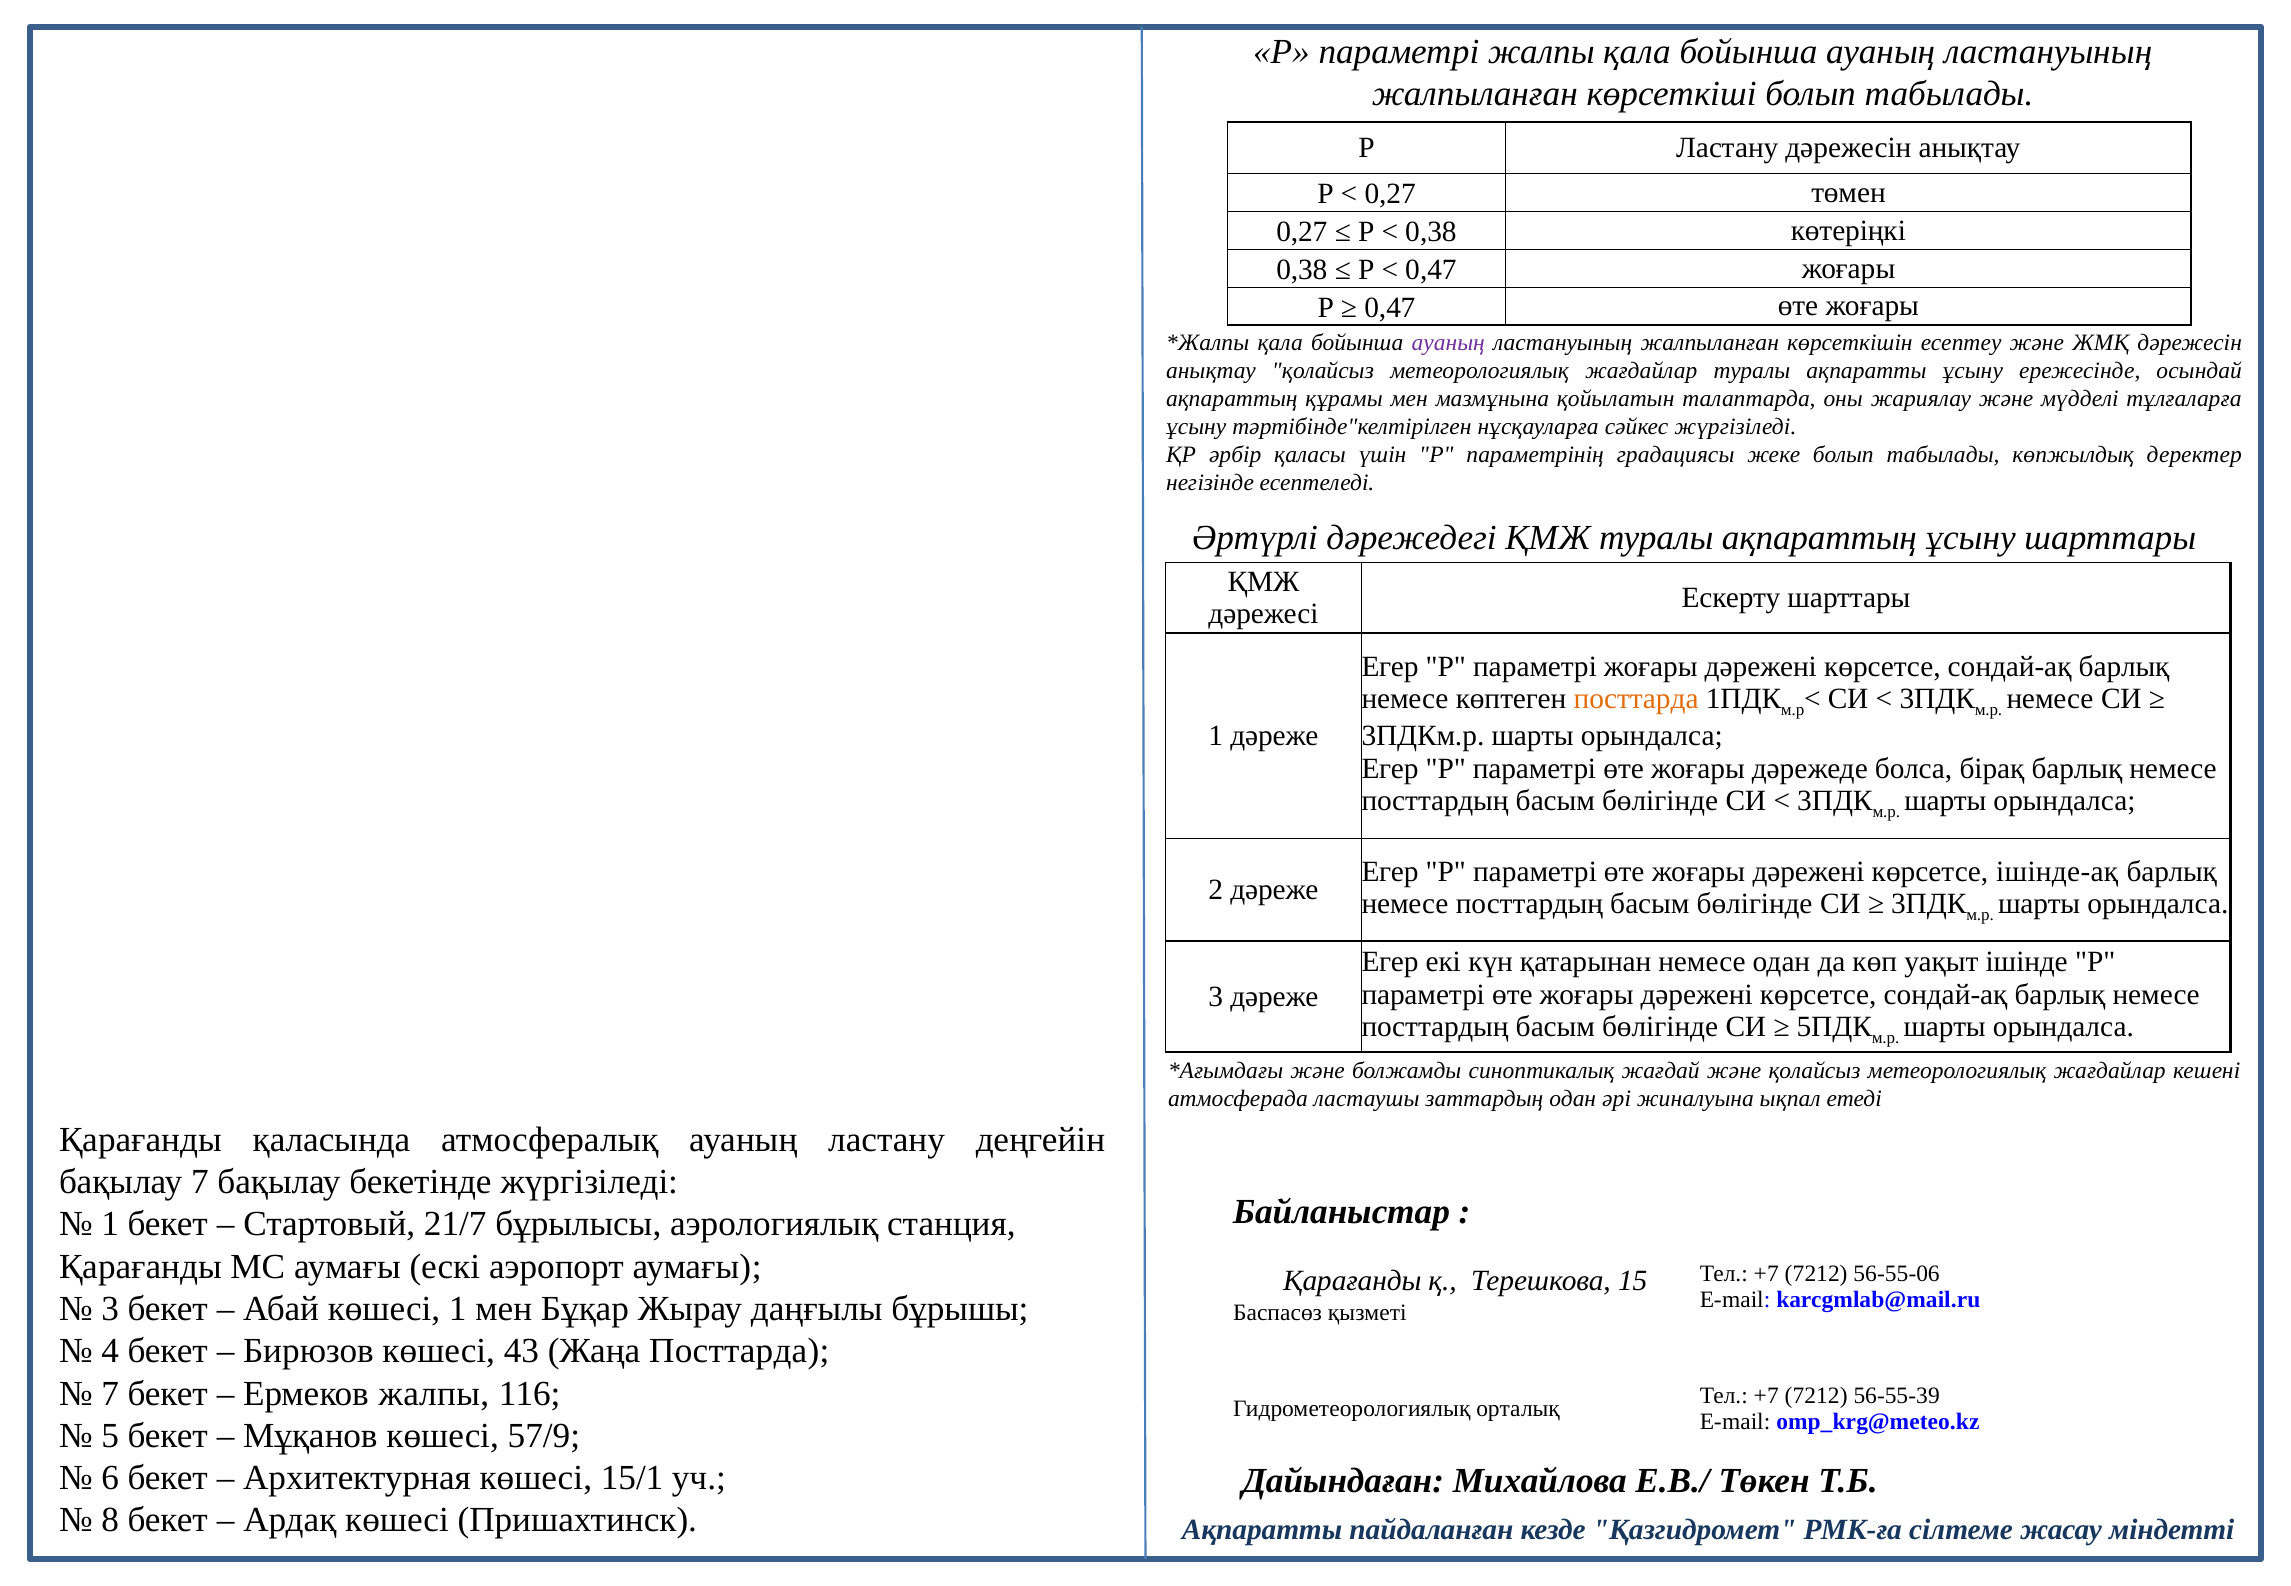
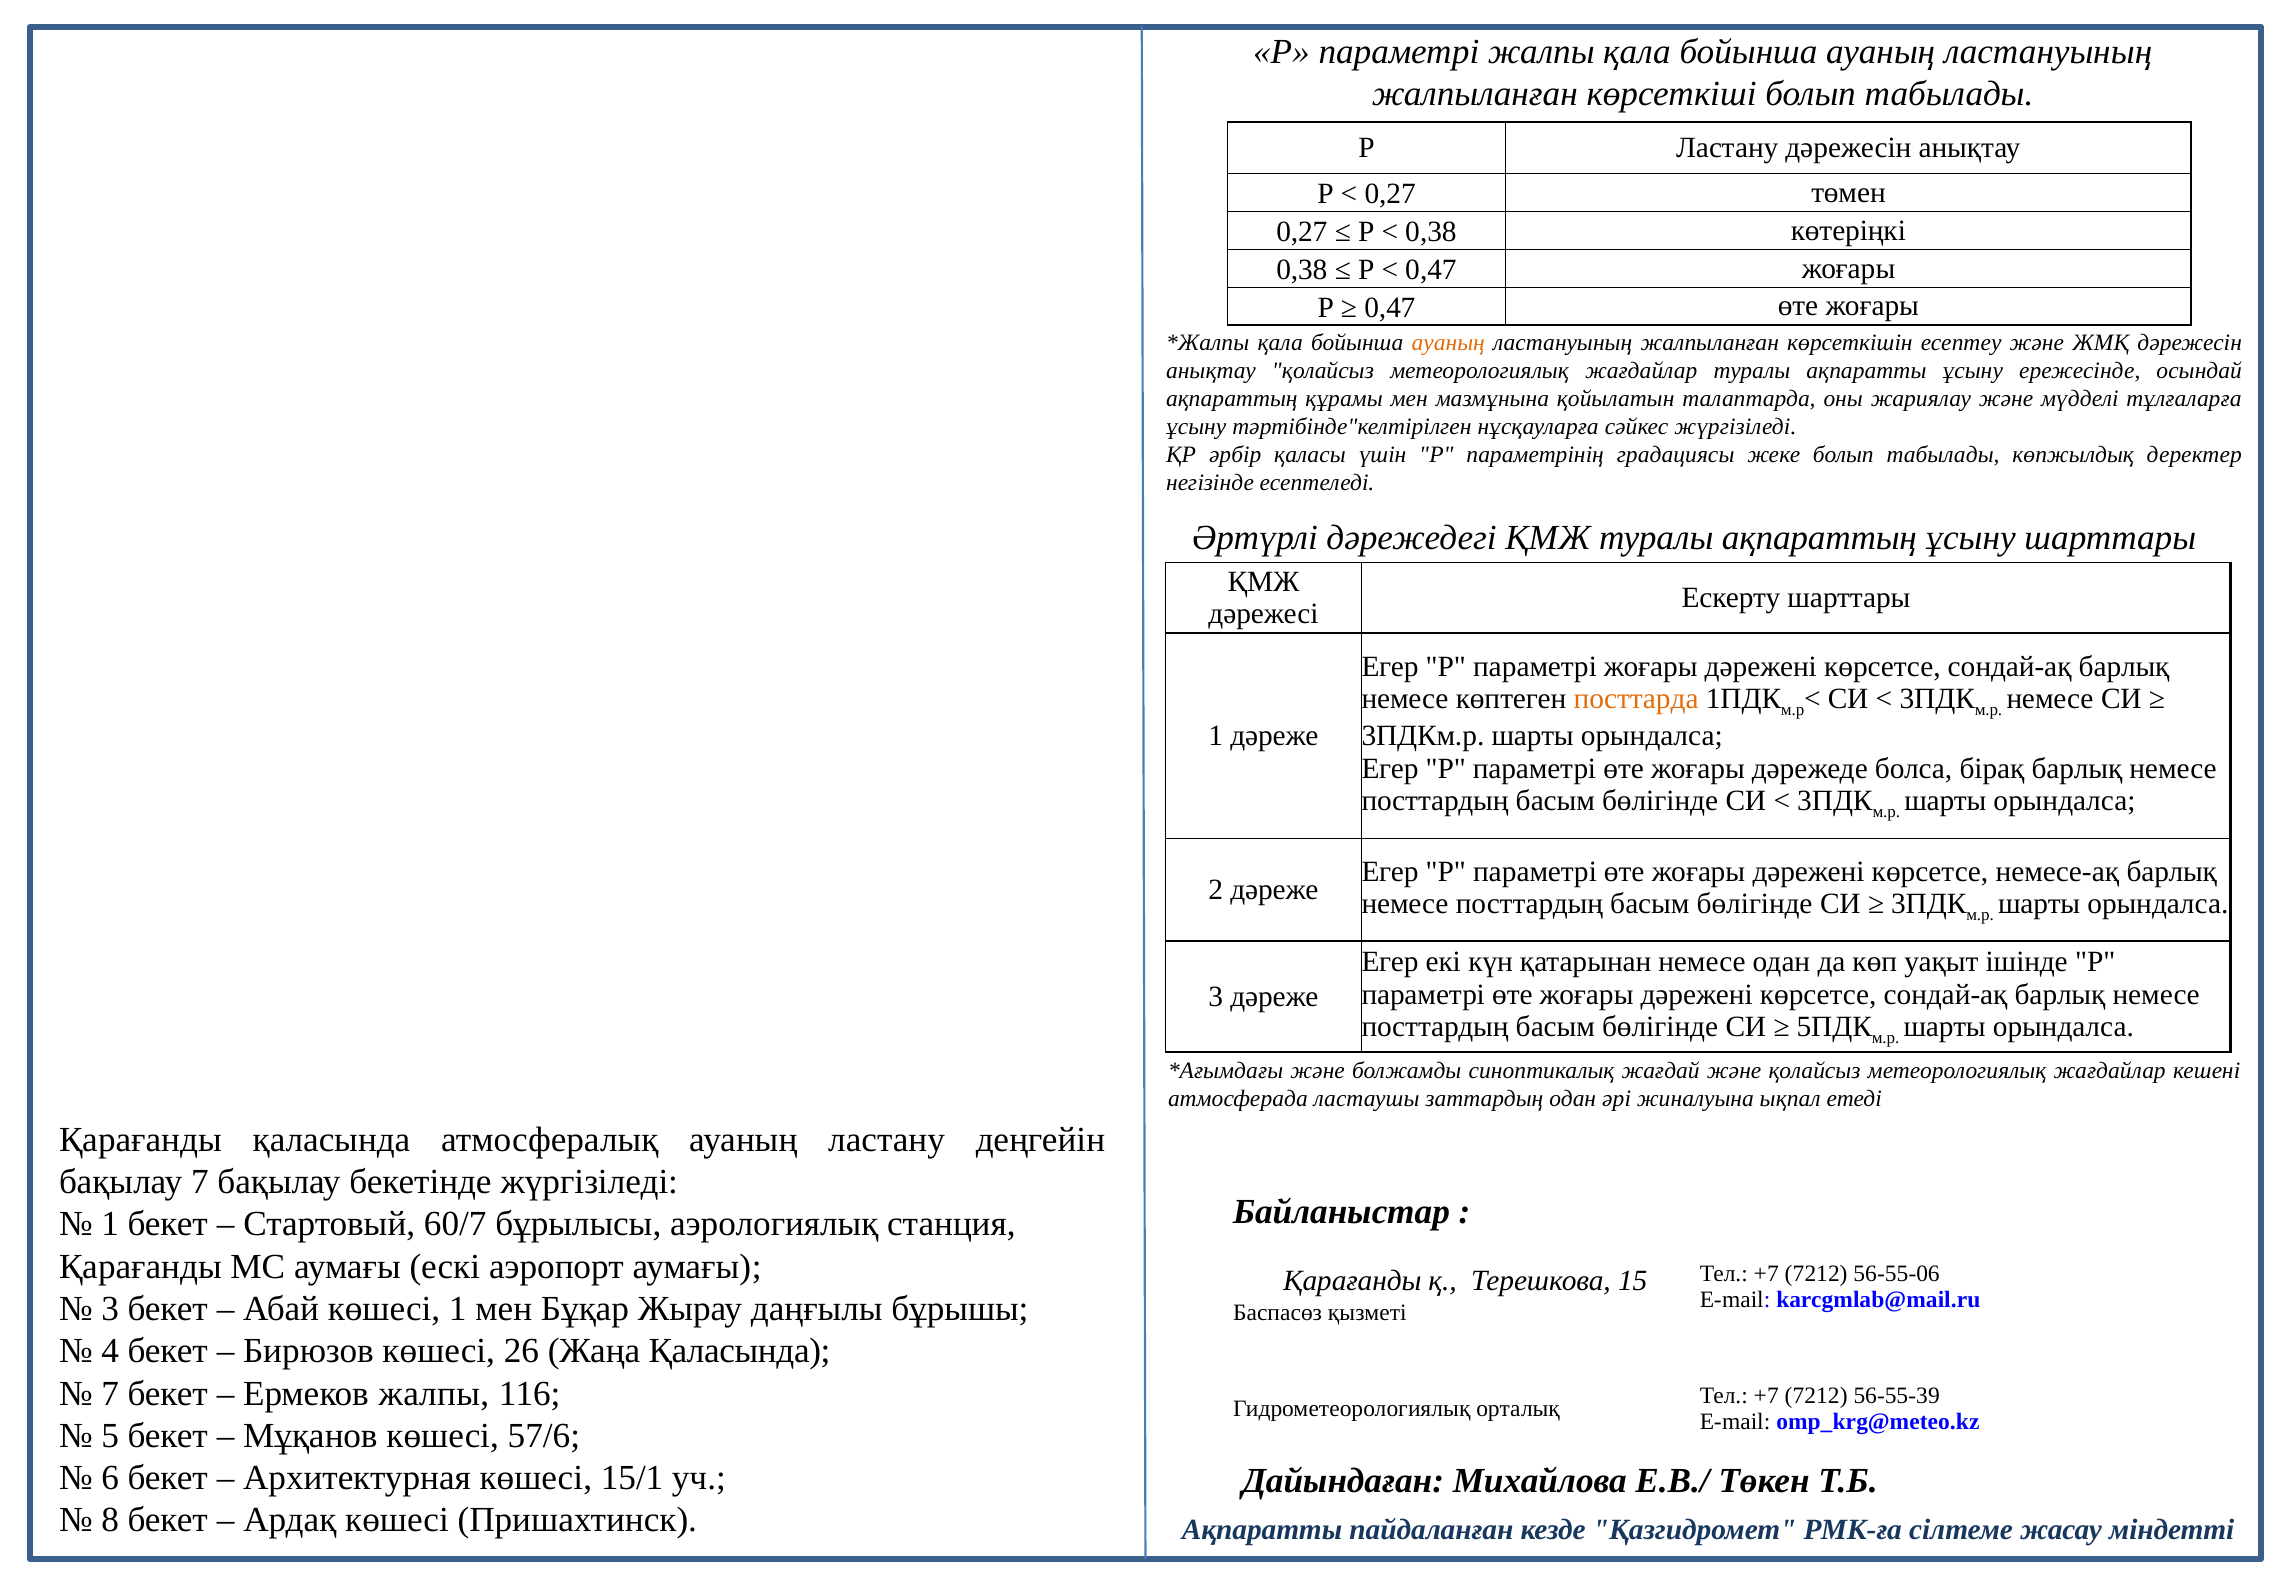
ауаның colour: purple -> orange (1448, 342)
ішінде-ақ: ішінде-ақ -> немесе-ақ (2057, 871)
21/7: 21/7 -> 60/7 (455, 1224)
43: 43 -> 26 (521, 1351)
Жаңа Посттарда: Посттарда -> Қаласында (739, 1351)
57/9: 57/9 -> 57/6 (544, 1436)
